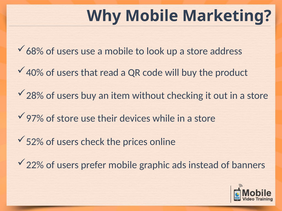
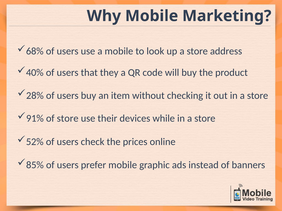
read: read -> they (109, 73)
97%: 97% -> 91% (35, 119)
22%: 22% -> 85% (35, 165)
